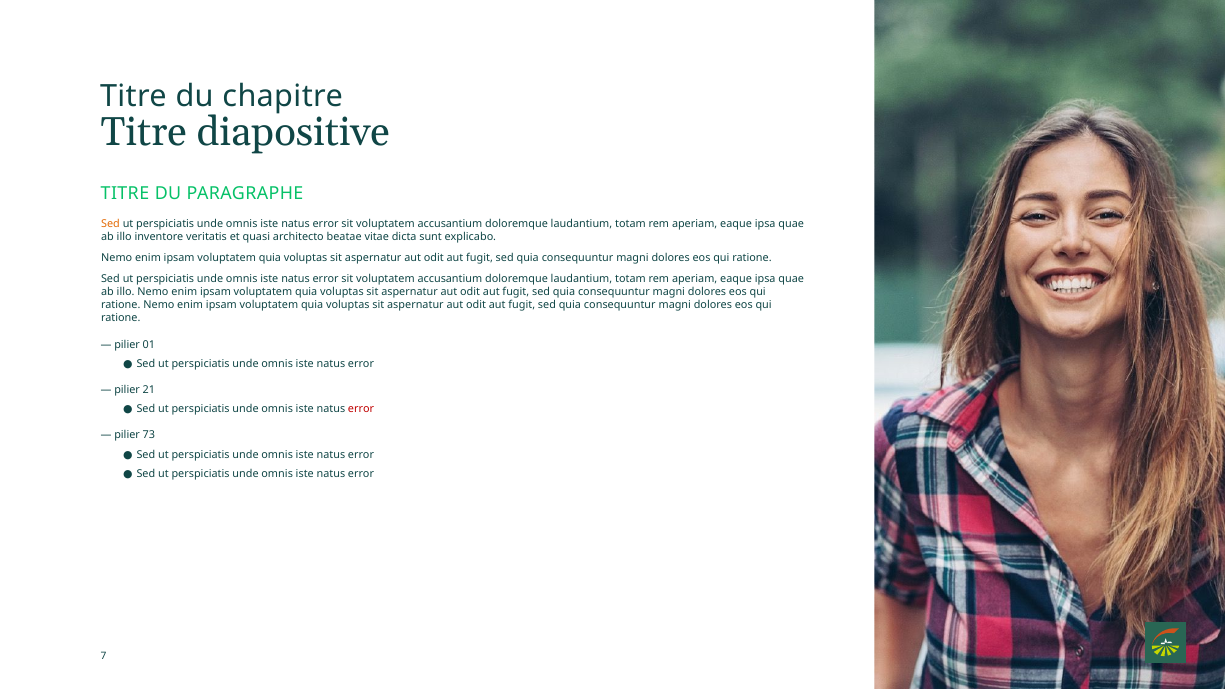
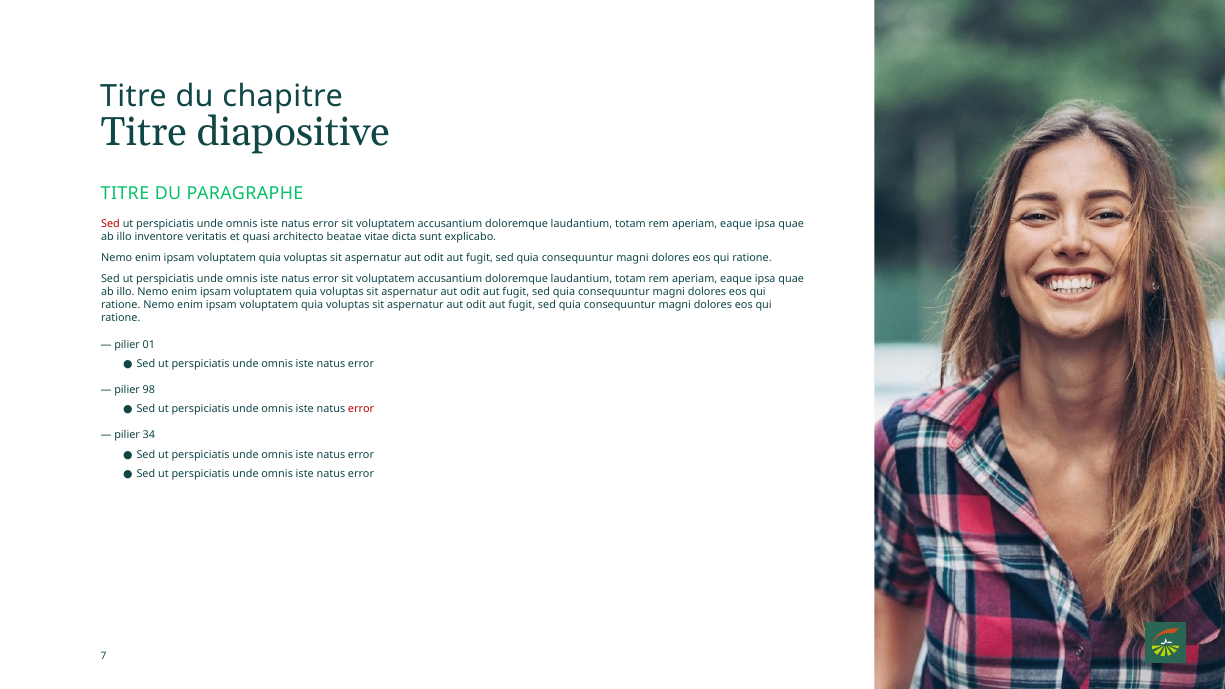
Sed colour: orange -> red (111, 224)
21: 21 -> 98 (149, 390)
73: 73 -> 34 (149, 435)
